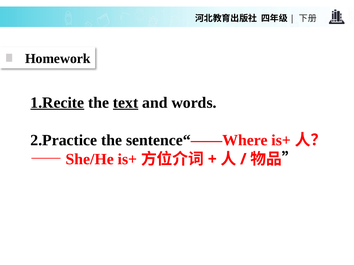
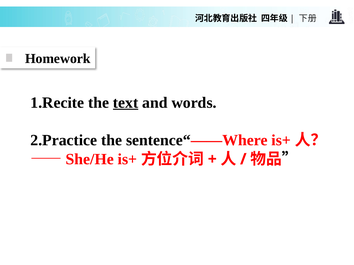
1.Recite underline: present -> none (57, 103)
